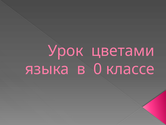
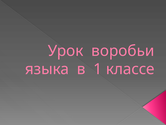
цветами: цветами -> воробьи (123, 51)
0: 0 -> 1 (98, 69)
